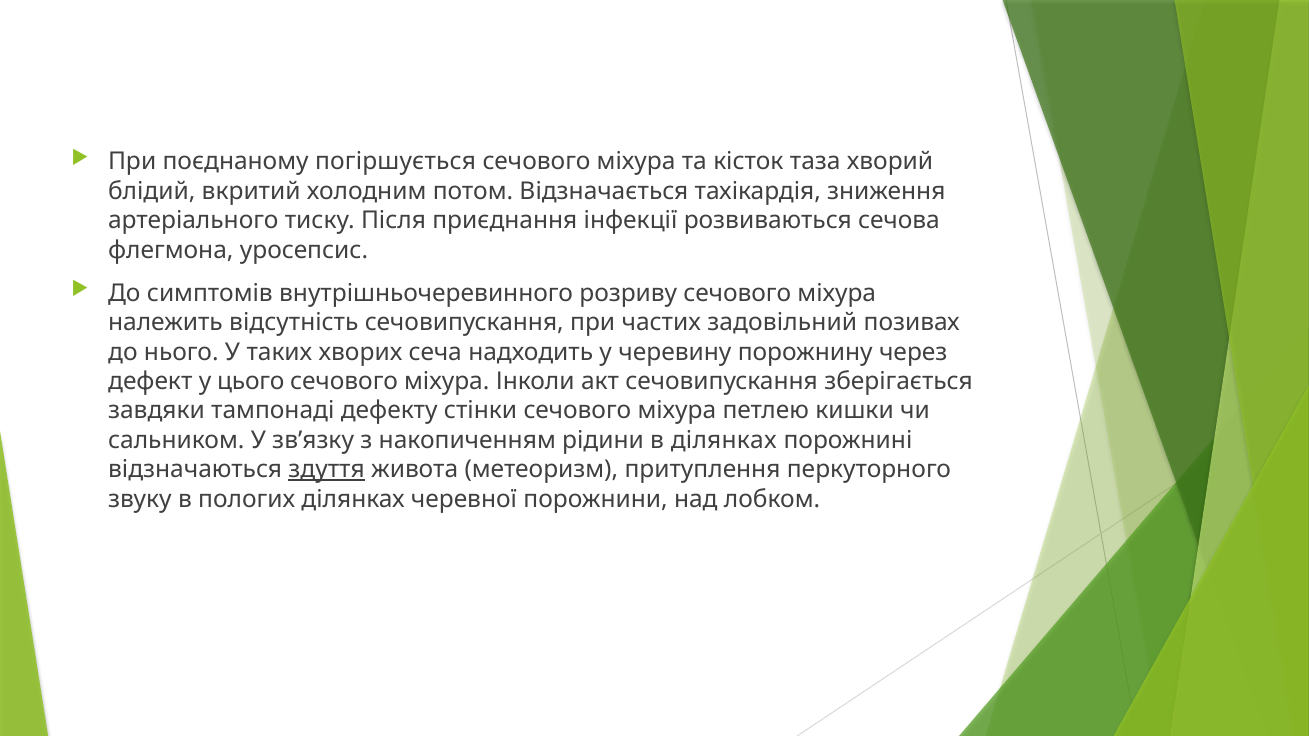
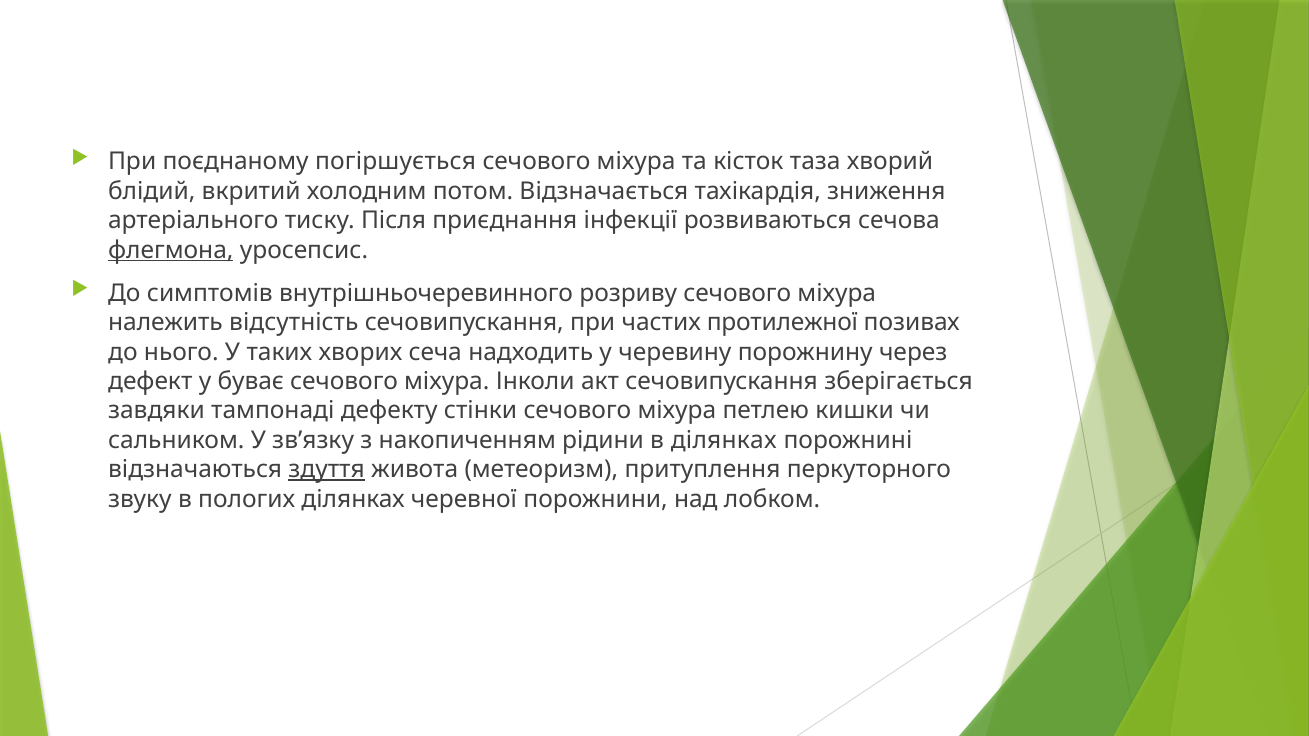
флегмона underline: none -> present (171, 250)
задовільний: задовільний -> протилежної (782, 323)
цього: цього -> буває (251, 382)
